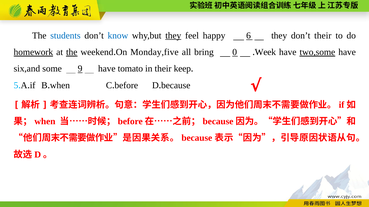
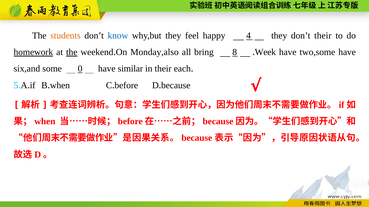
students colour: blue -> orange (65, 36)
they underline: present -> none (173, 36)
6: 6 -> 4 (249, 36)
Monday,five: Monday,five -> Monday,also (154, 52)
0: 0 -> 8 (235, 52)
two,some underline: present -> none (317, 52)
9: 9 -> 0 (80, 69)
tomato: tomato -> similar (130, 69)
keep: keep -> each (182, 69)
